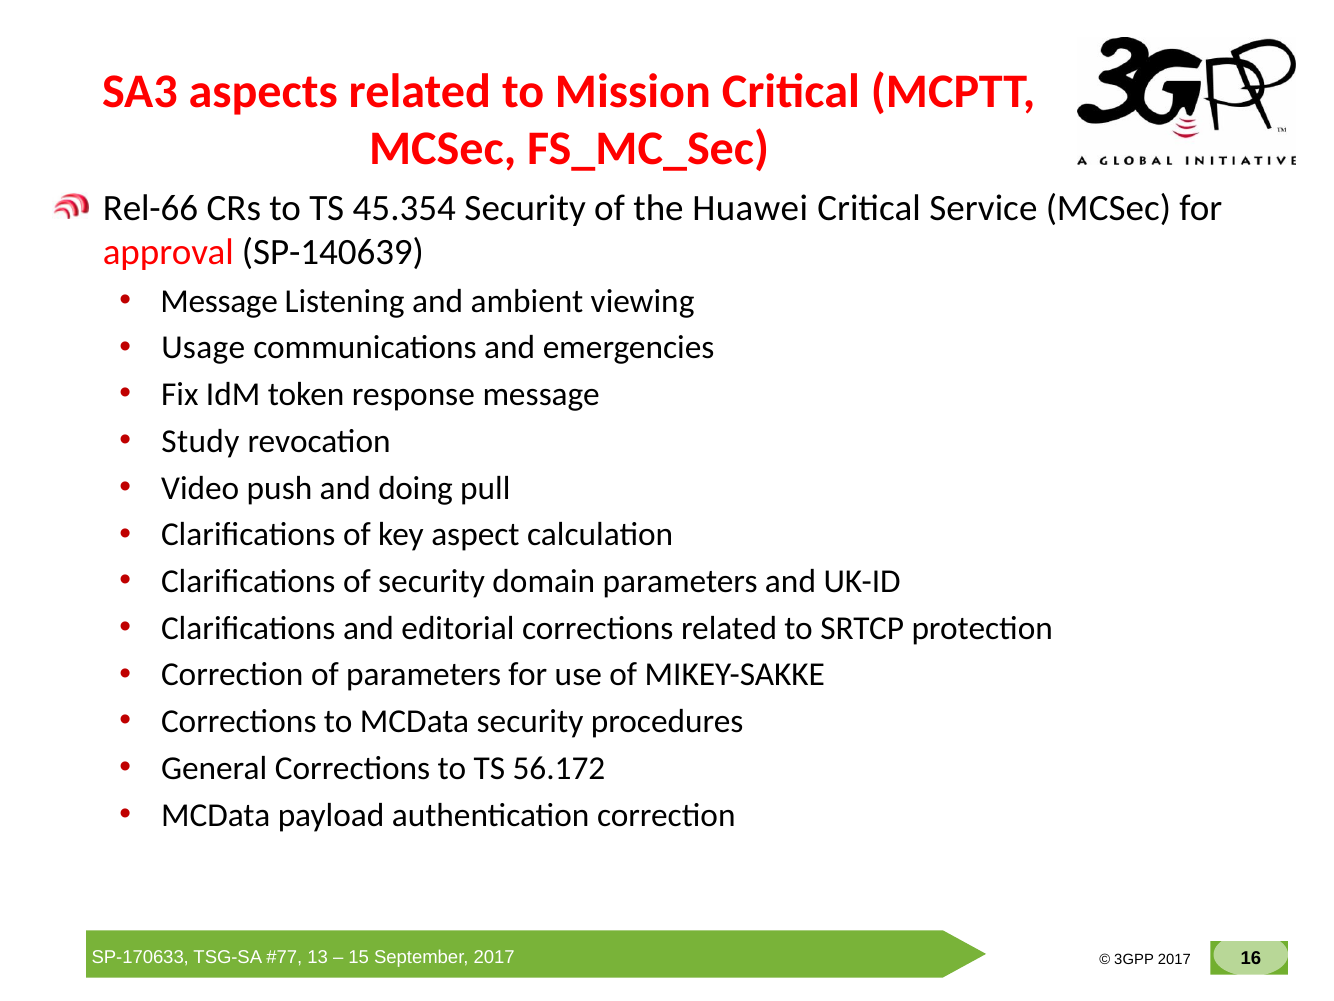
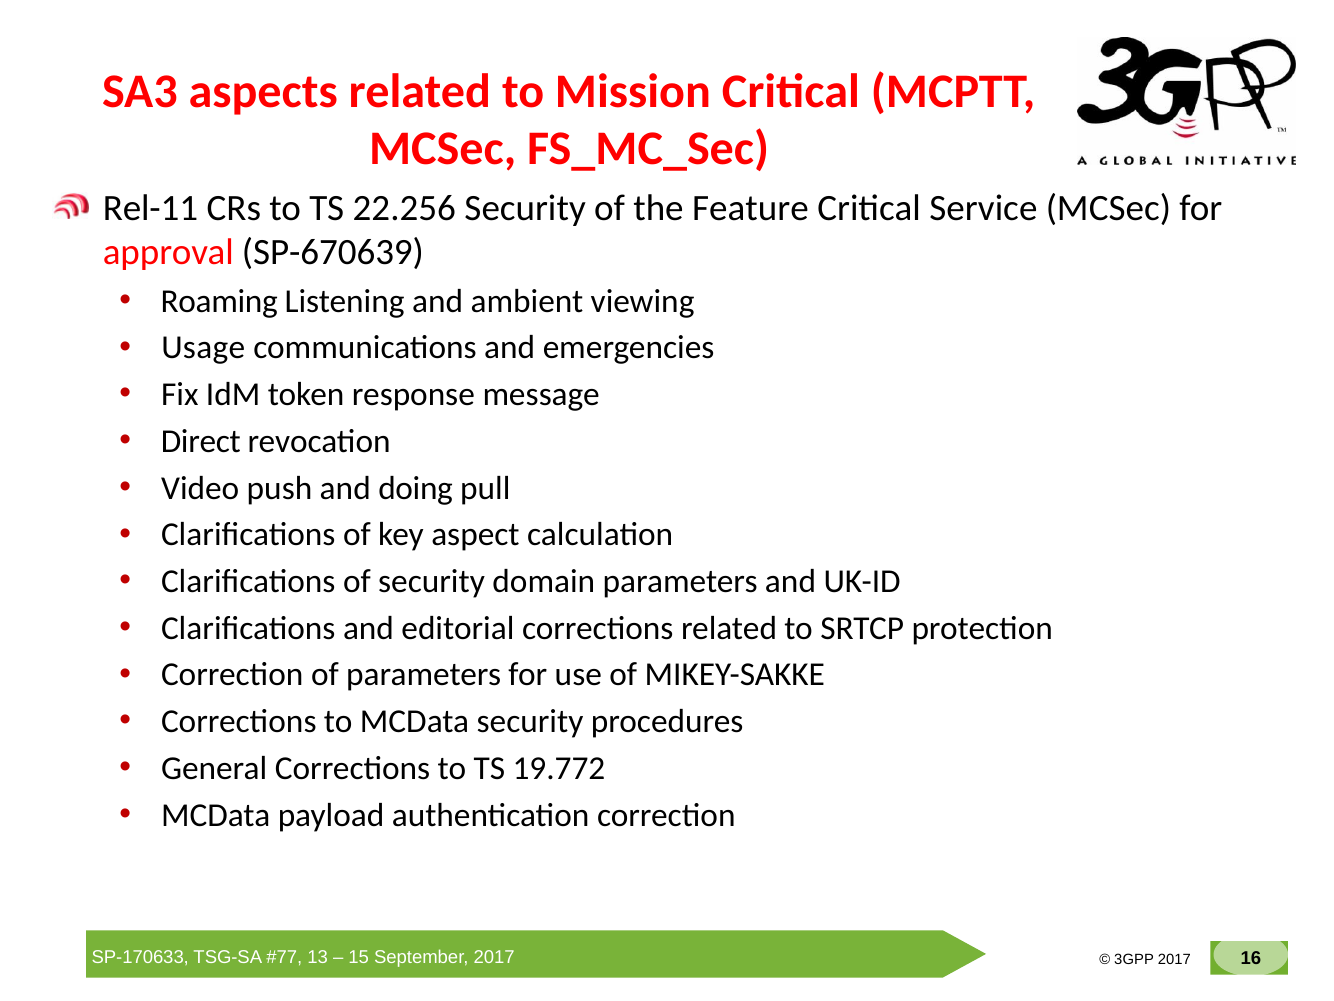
Rel-66: Rel-66 -> Rel-11 (150, 208)
45.354: 45.354 -> 22.256 (404, 208)
Huawei: Huawei -> Feature (750, 208)
SP-140639: SP-140639 -> SP-670639 (333, 252)
Message: Message -> Roaming (219, 301)
Study: Study -> Direct (201, 441)
56.172: 56.172 -> 19.772 (559, 768)
